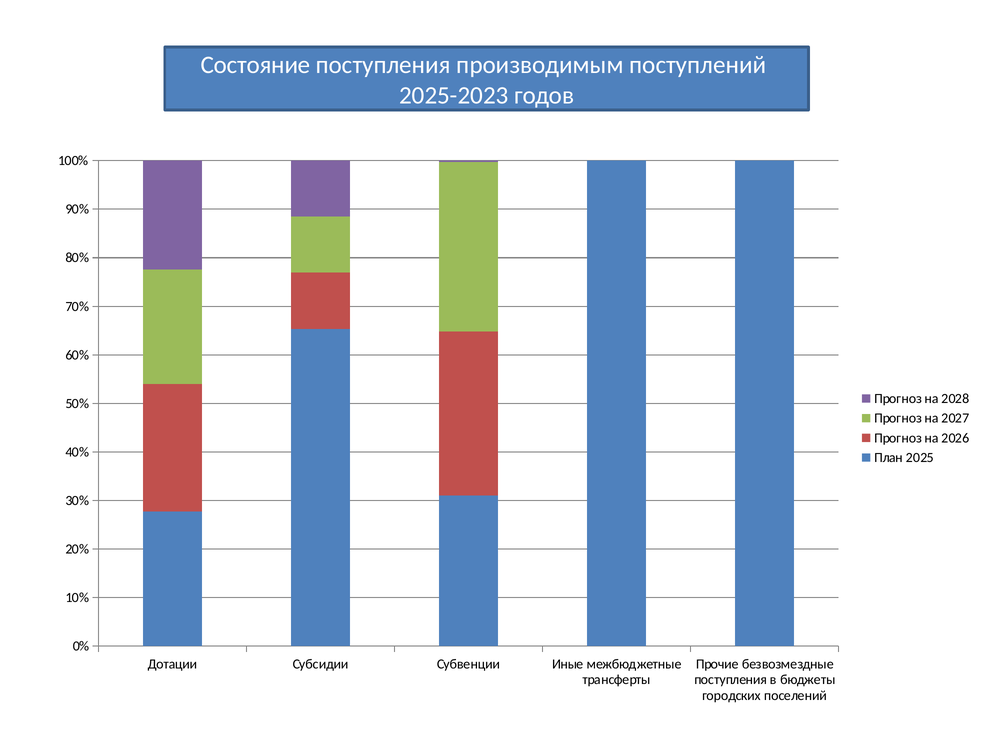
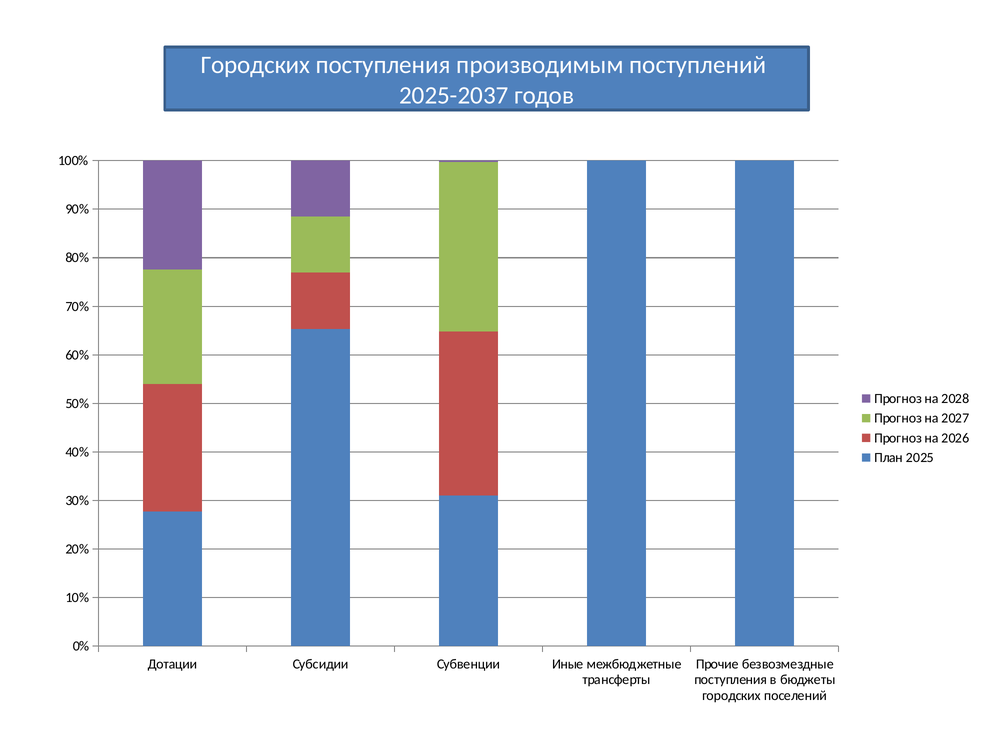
Состояние: Состояние -> Городских (256, 65)
2025-2023: 2025-2023 -> 2025-2037 (454, 95)
